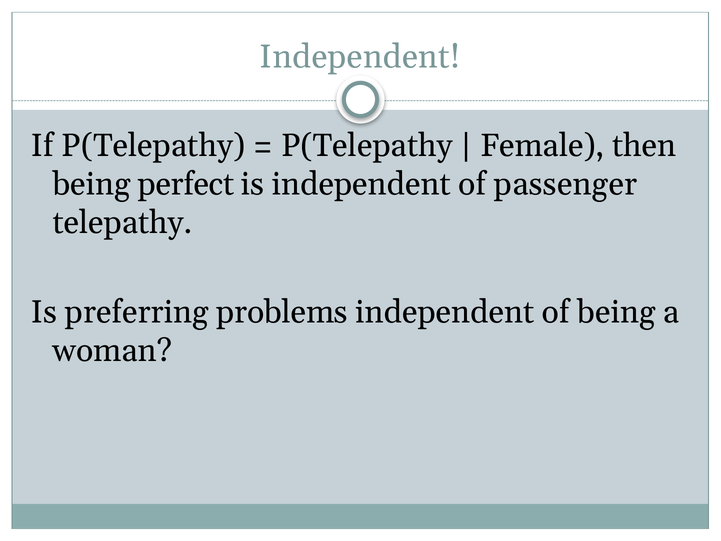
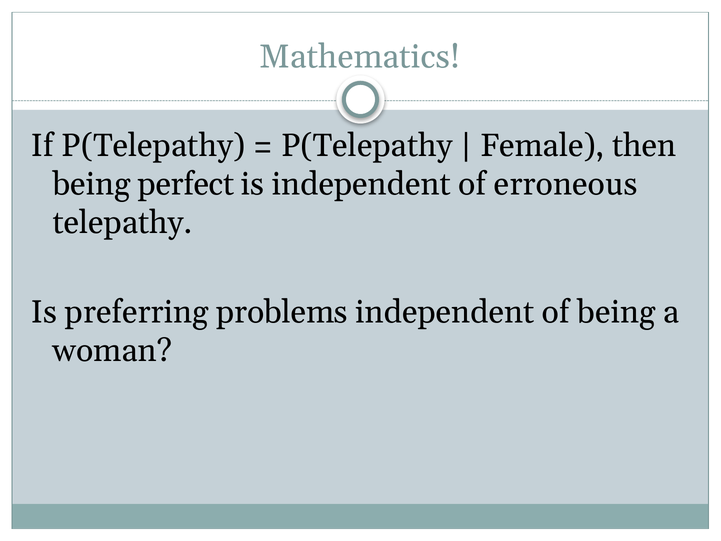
Independent: Independent -> Mathematics (360, 57)
passenger: passenger -> erroneous (566, 184)
